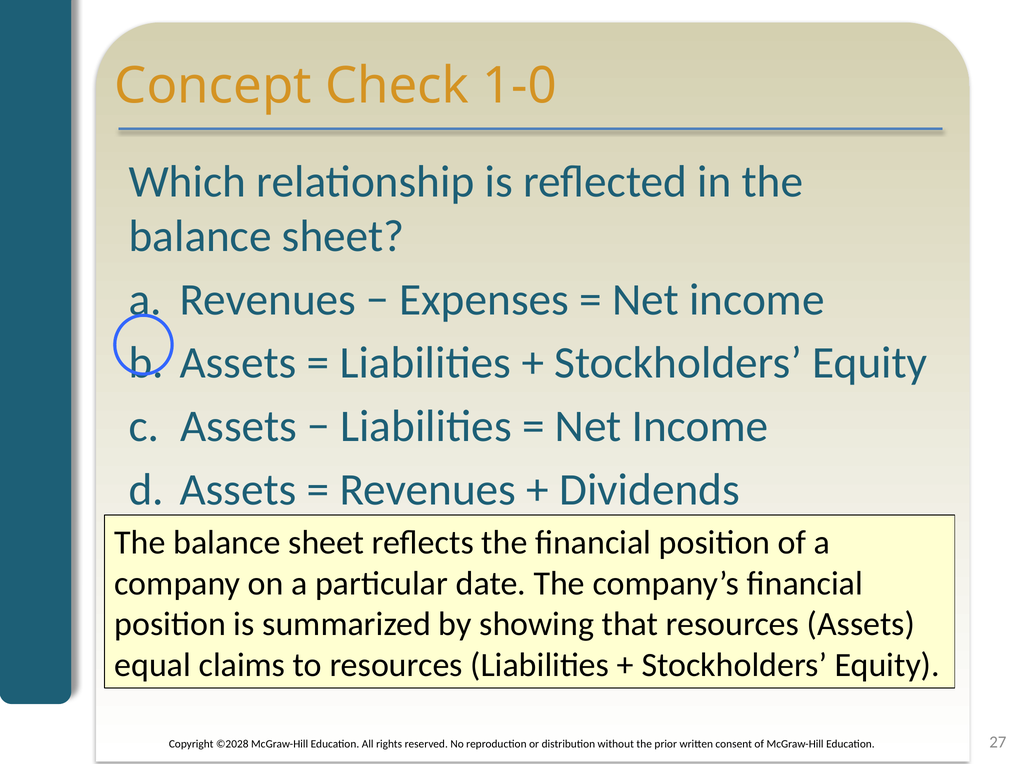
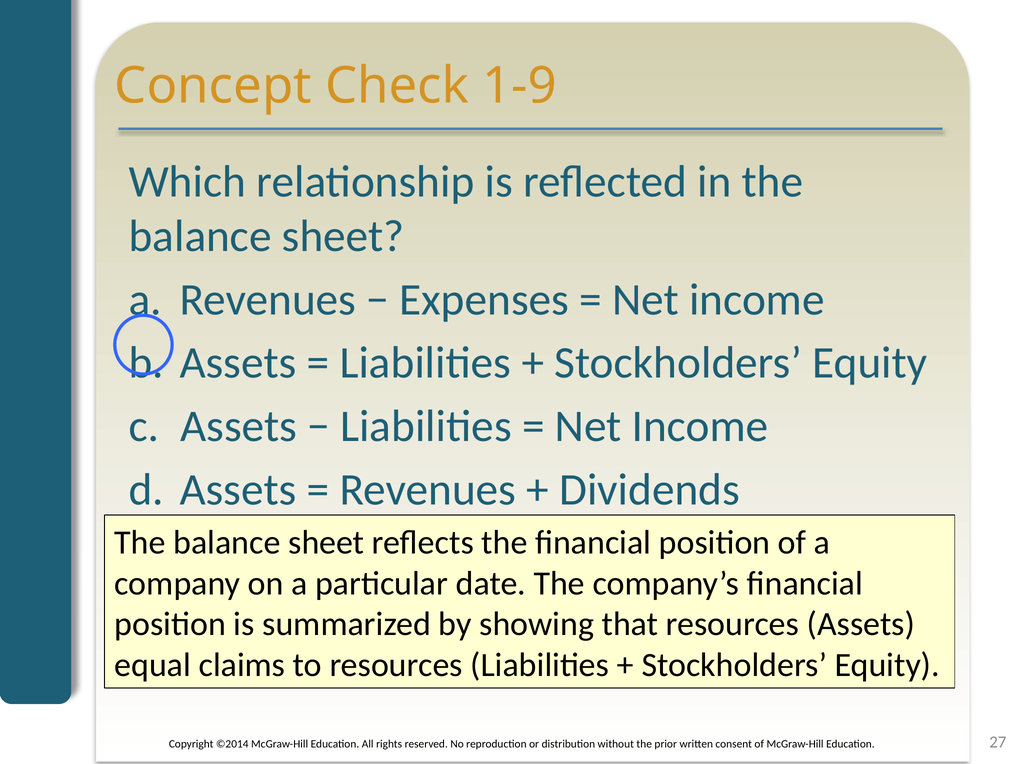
1-0: 1-0 -> 1-9 (520, 86)
©2028: ©2028 -> ©2014 (232, 744)
